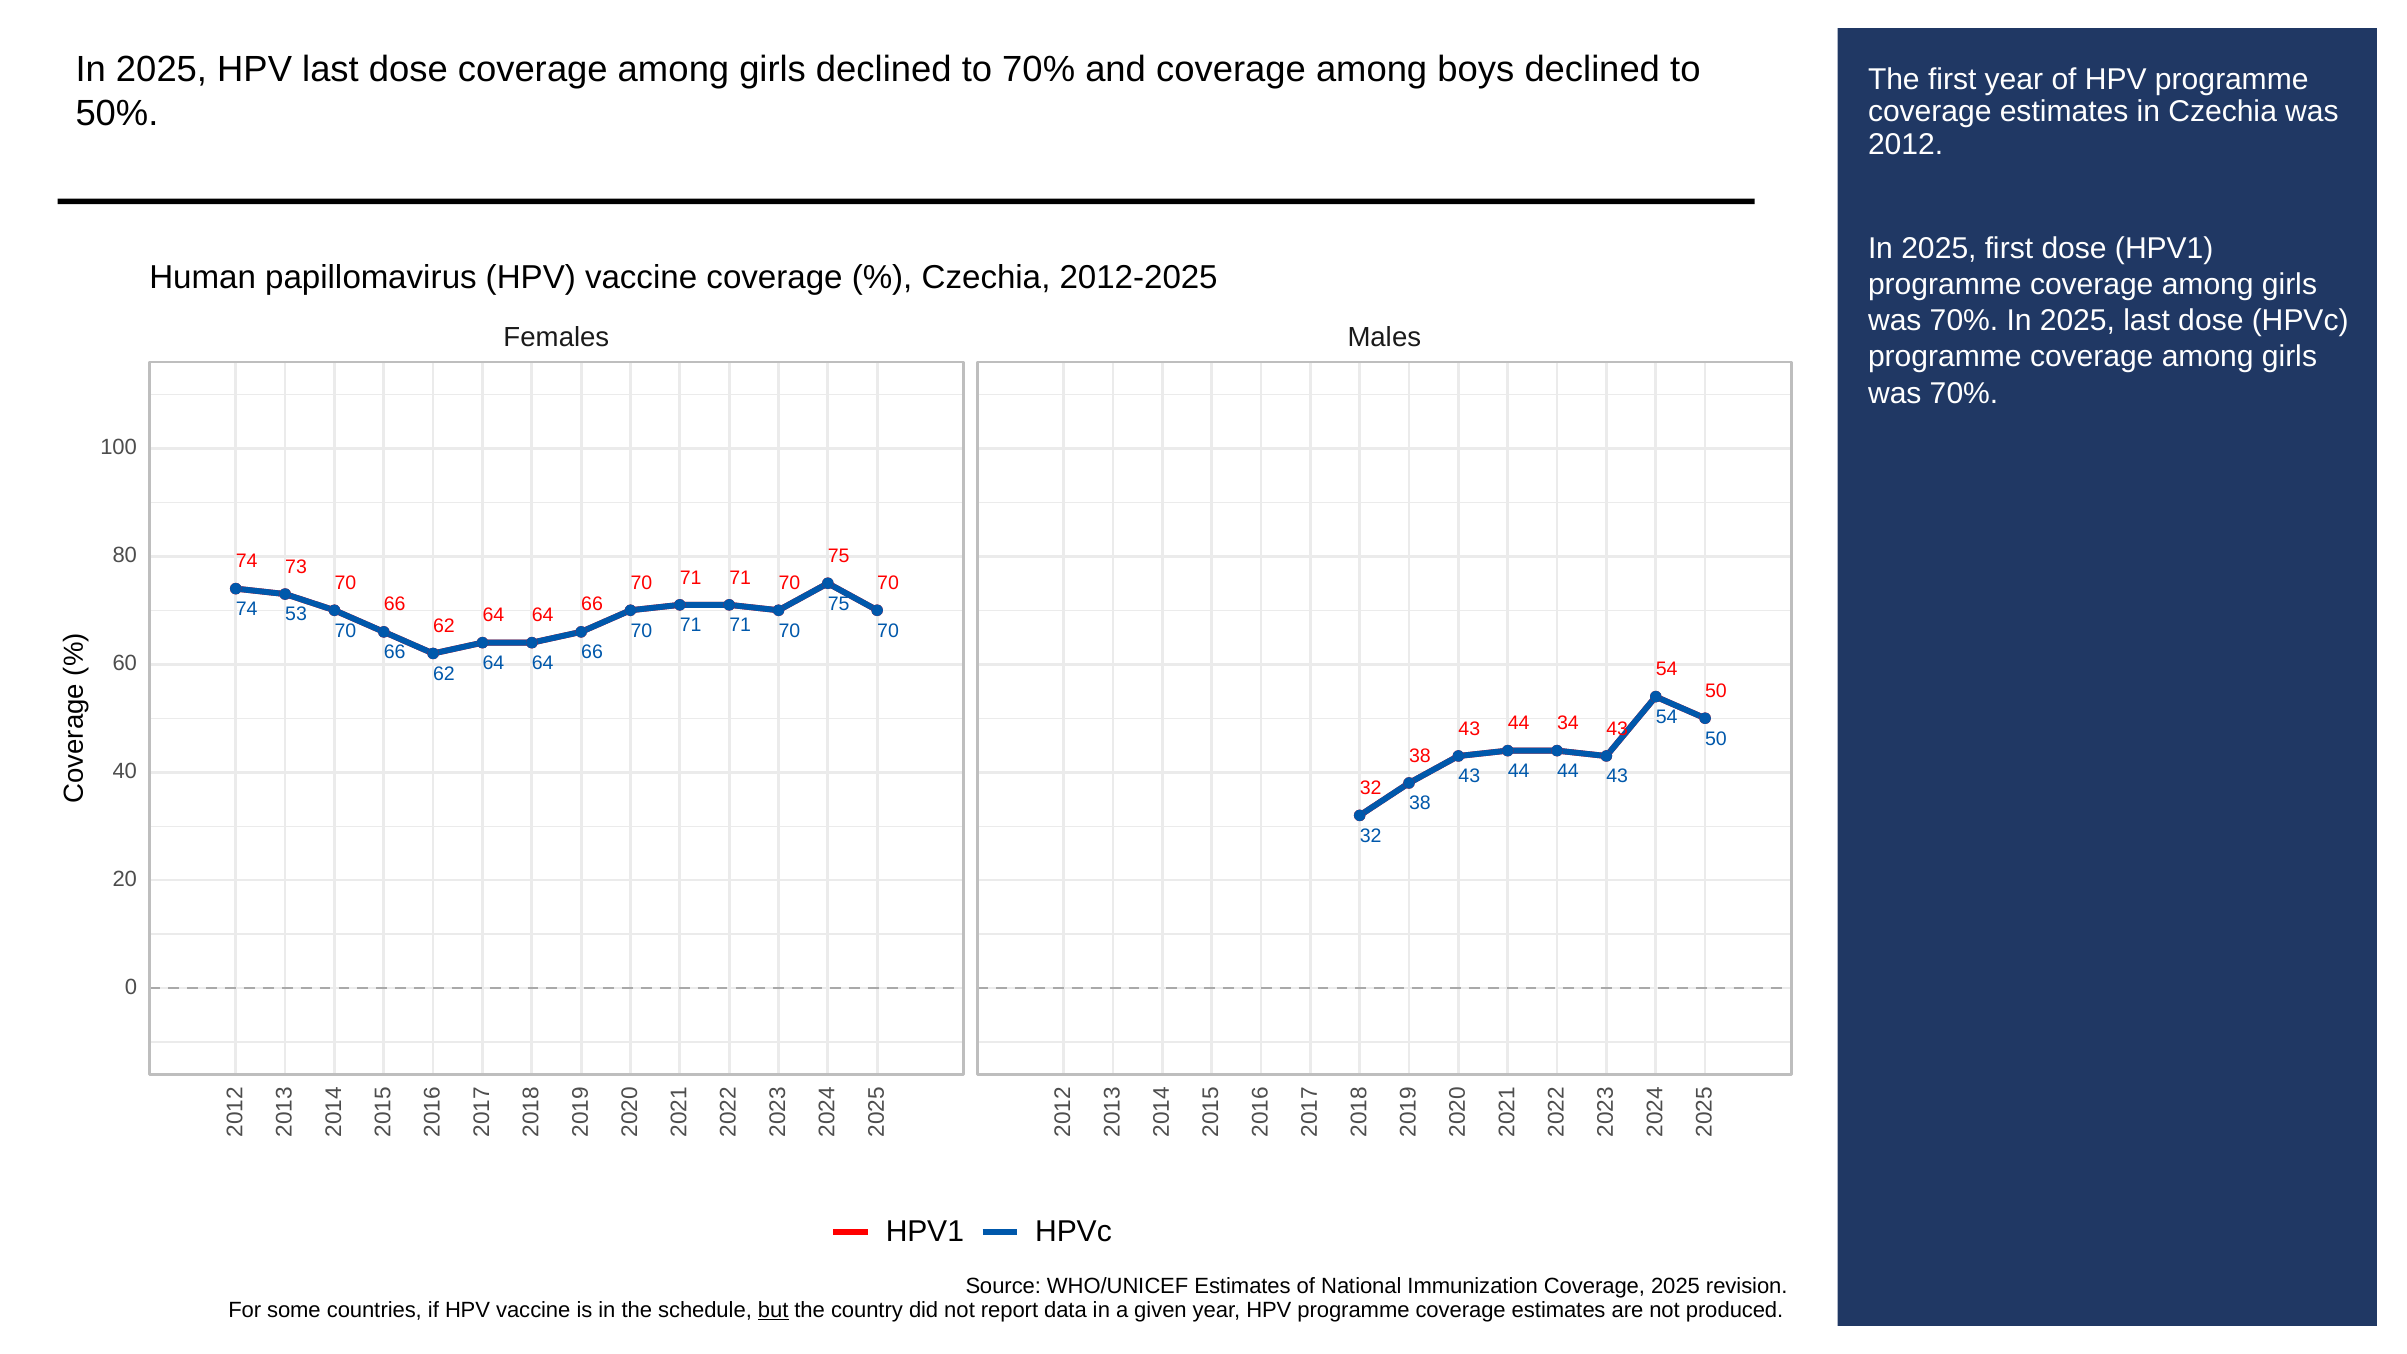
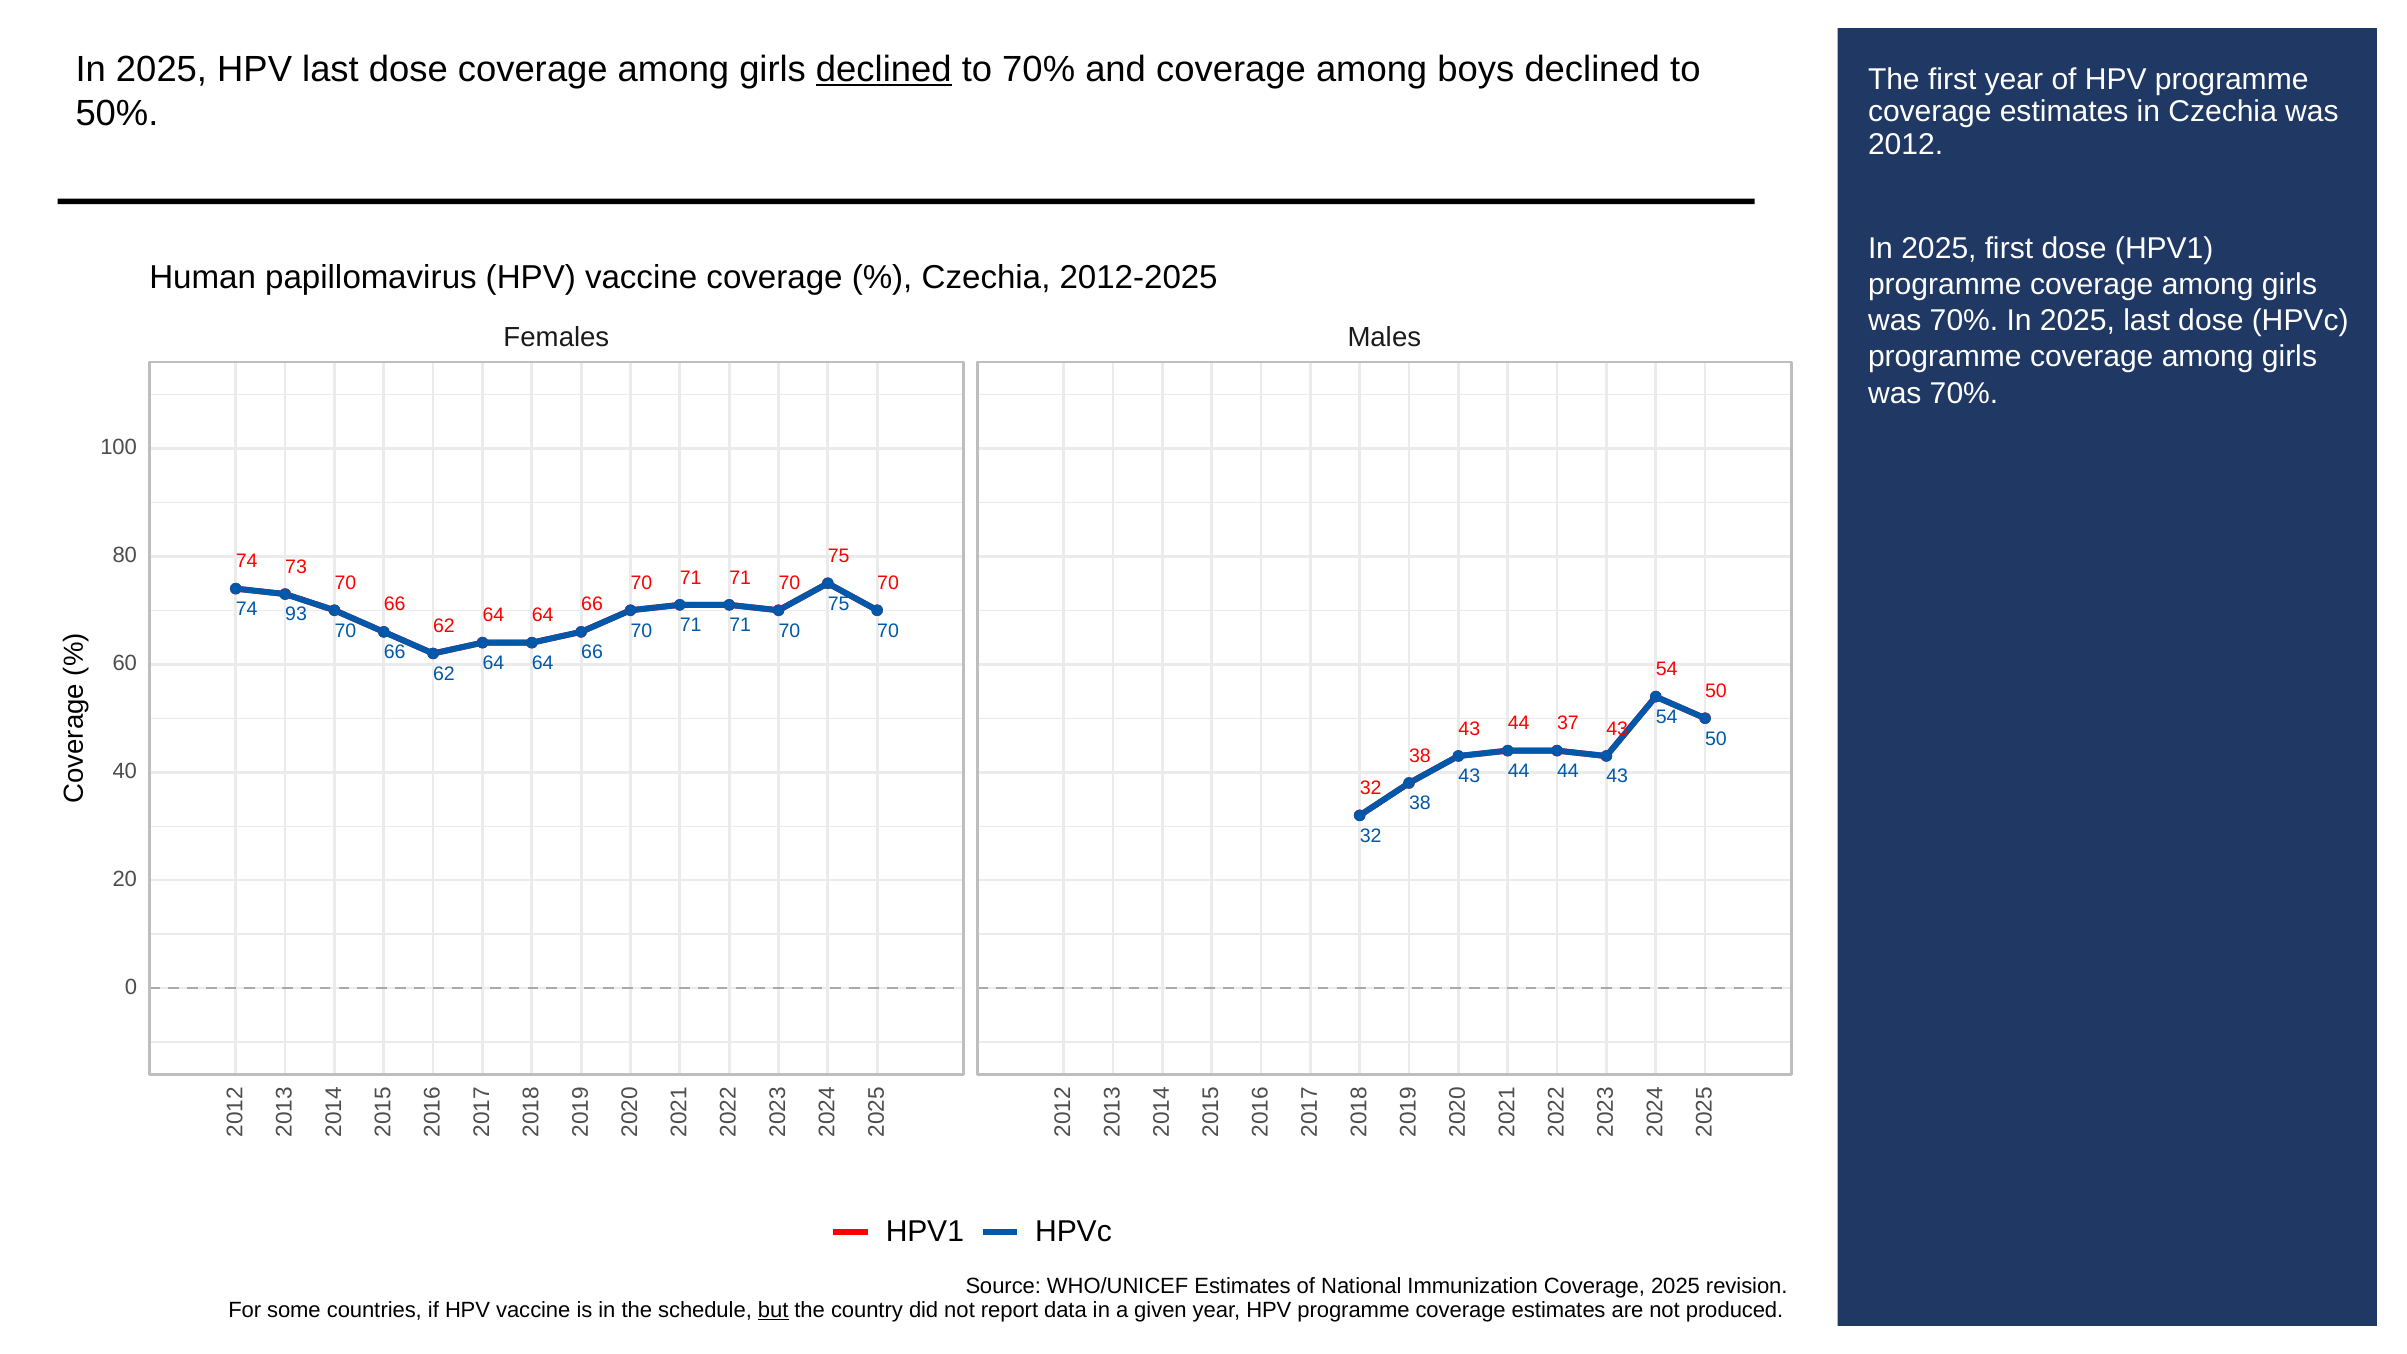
declined underline: none -> present (884, 69)
53: 53 -> 93 (296, 614)
34: 34 -> 37 (1568, 723)
